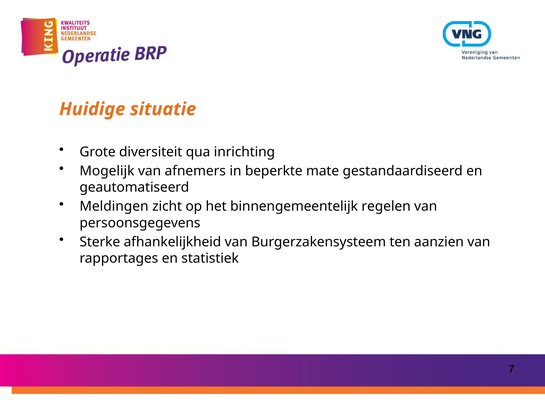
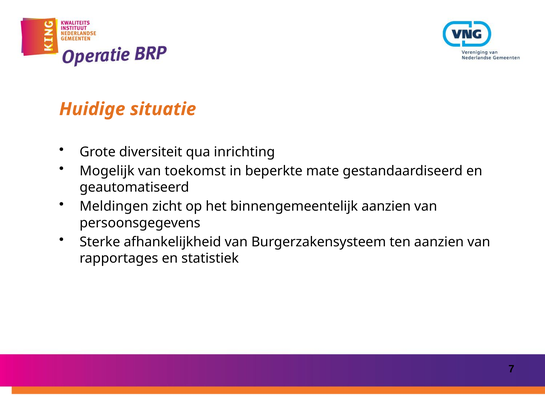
afnemers: afnemers -> toekomst (195, 171)
binnengemeentelijk regelen: regelen -> aanzien (386, 206)
